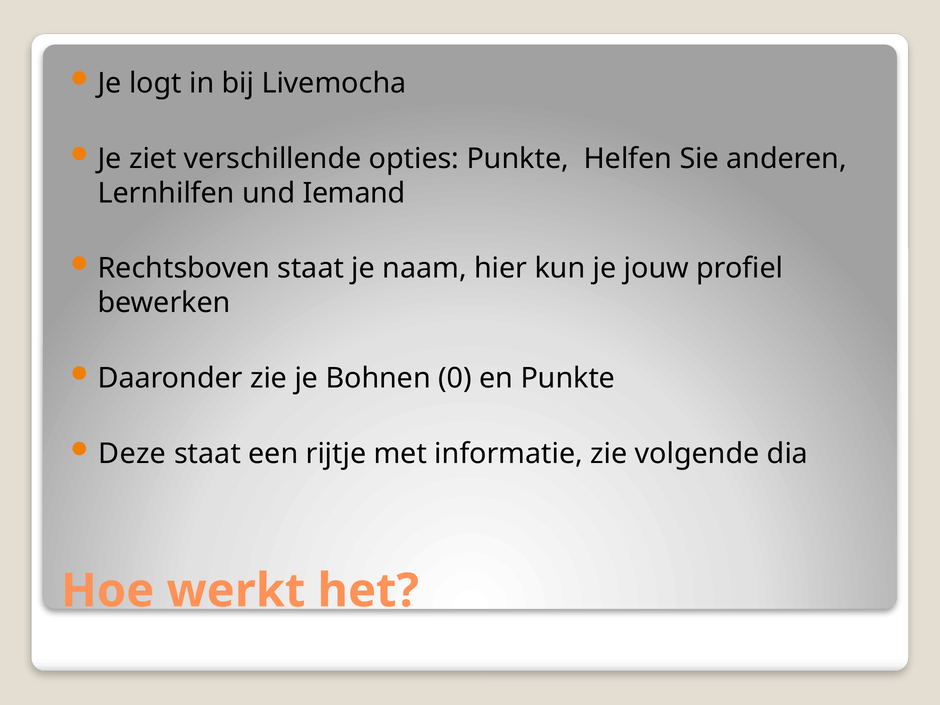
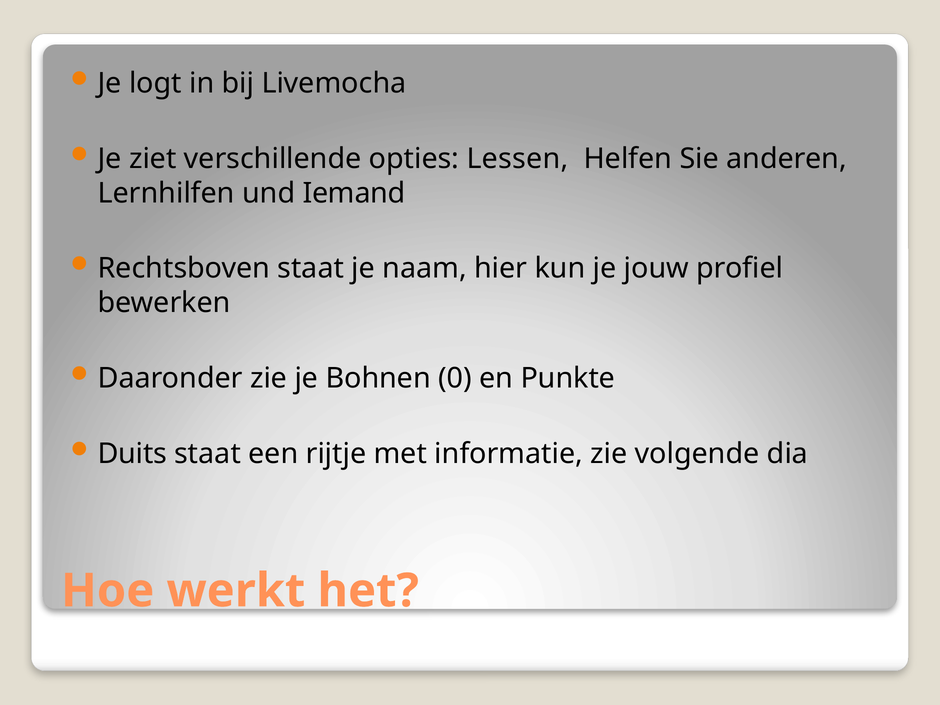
opties Punkte: Punkte -> Lessen (518, 159)
Deze: Deze -> Duits (132, 454)
